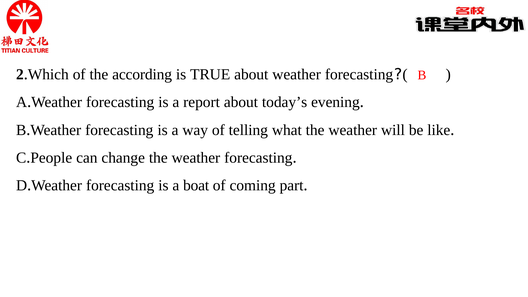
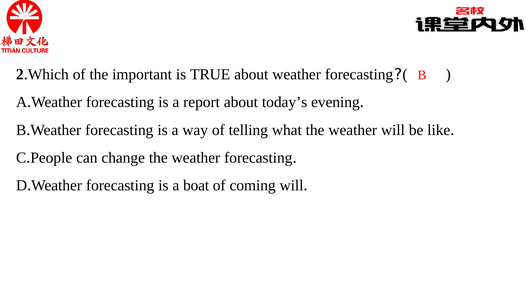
according: according -> important (142, 75)
coming part: part -> will (292, 185)
